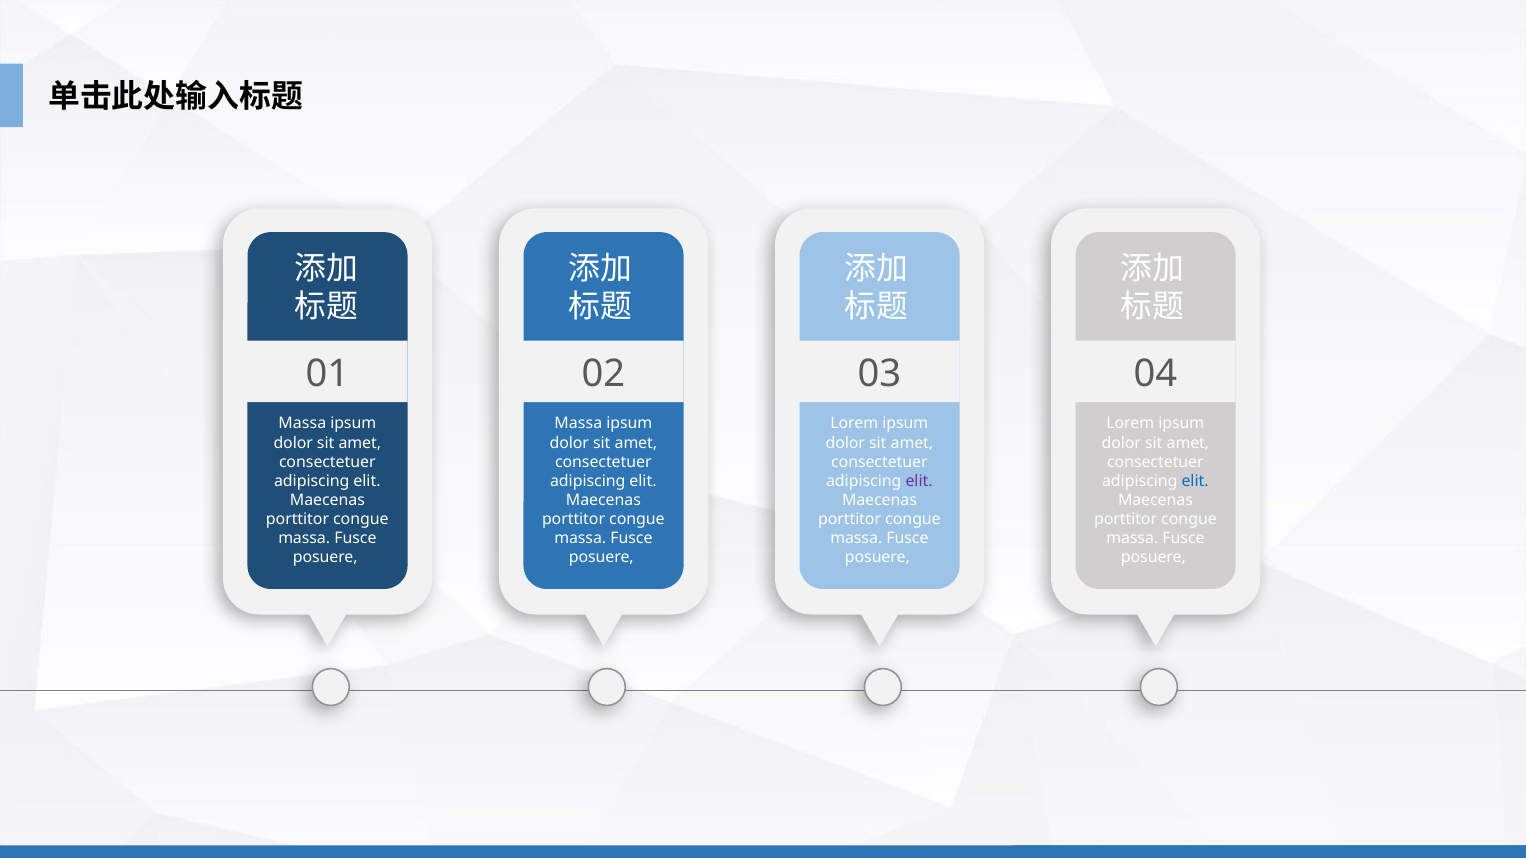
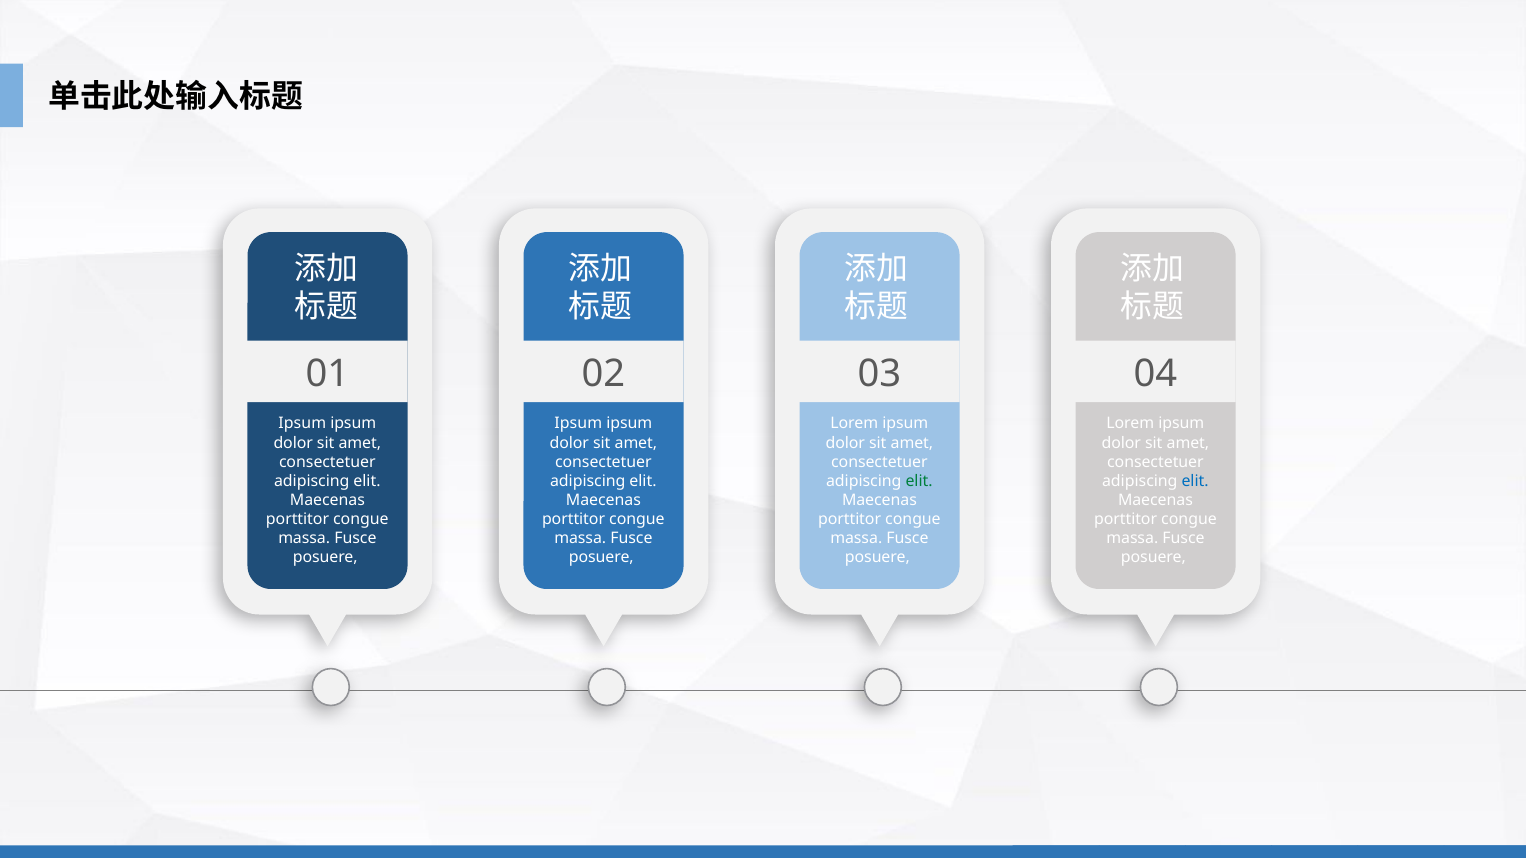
Massa: Massa -> Ipsum (302, 424)
Massa: Massa -> Ipsum (578, 424)
elit colour: purple -> green (919, 481)
